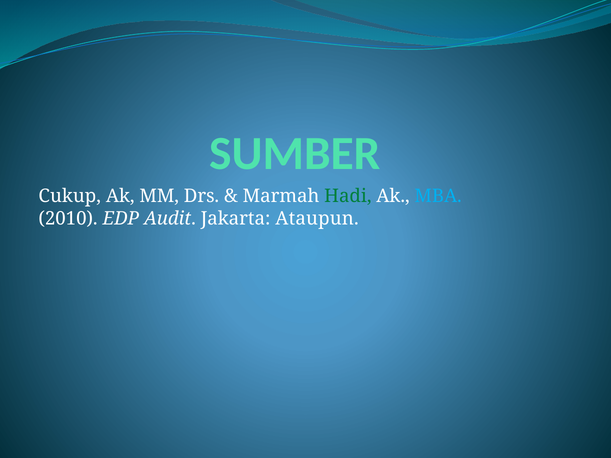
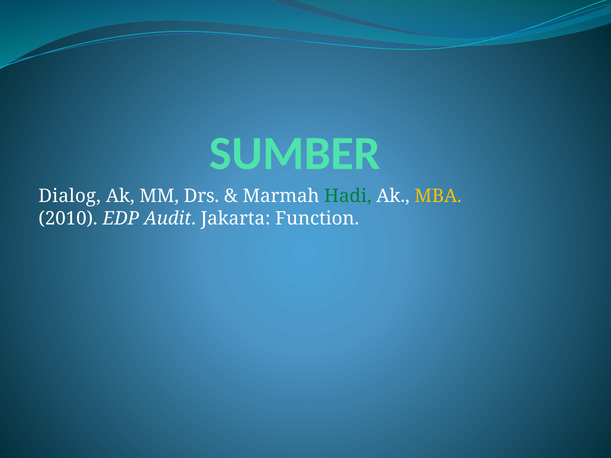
Cukup: Cukup -> Dialog (70, 196)
MBA colour: light blue -> yellow (438, 196)
Ataupun: Ataupun -> Function (317, 219)
